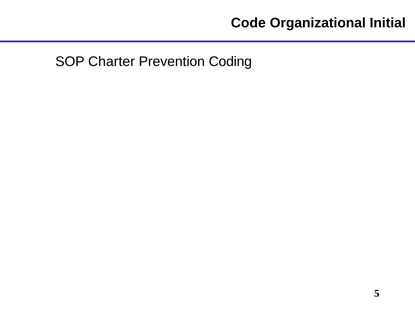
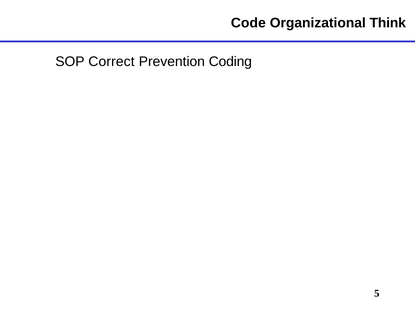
Initial: Initial -> Think (388, 23)
Charter: Charter -> Correct (111, 62)
